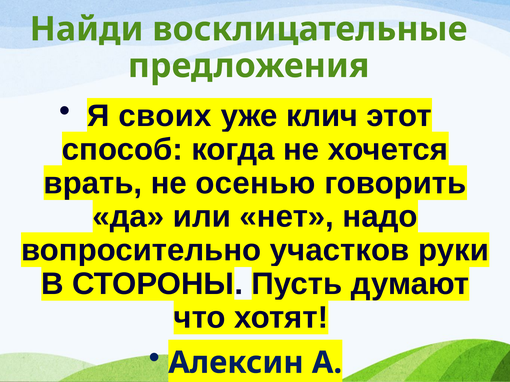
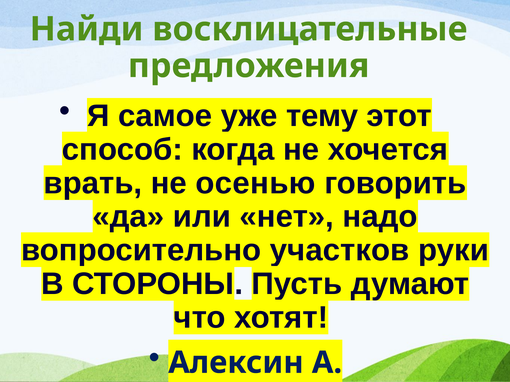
своих: своих -> самое (165, 116)
клич: клич -> тему (322, 116)
